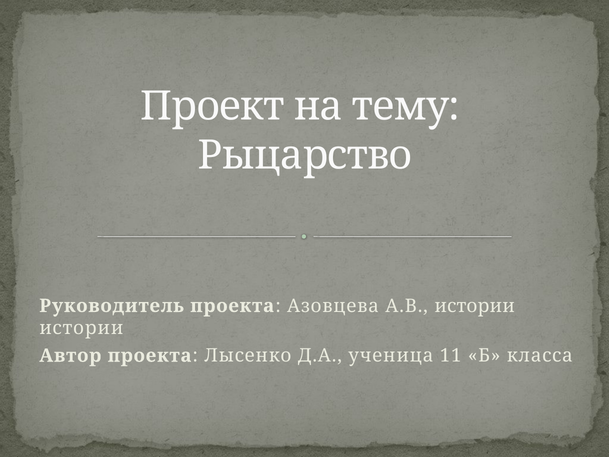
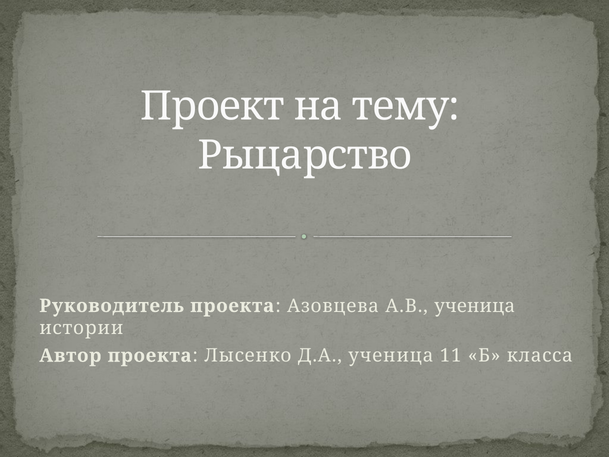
А.В истории: истории -> ученица (475, 306)
